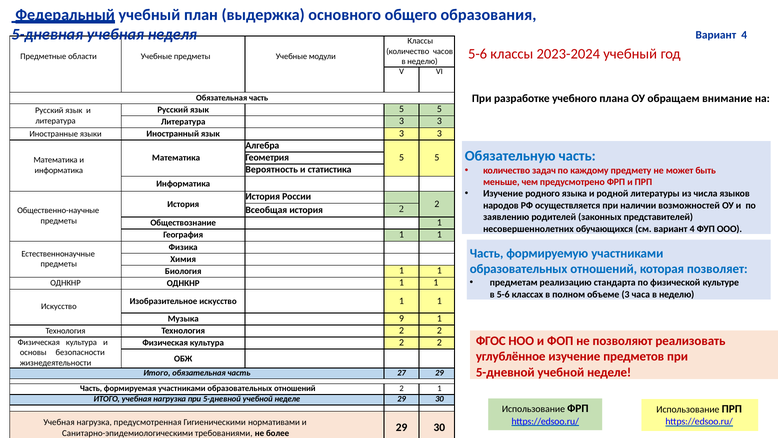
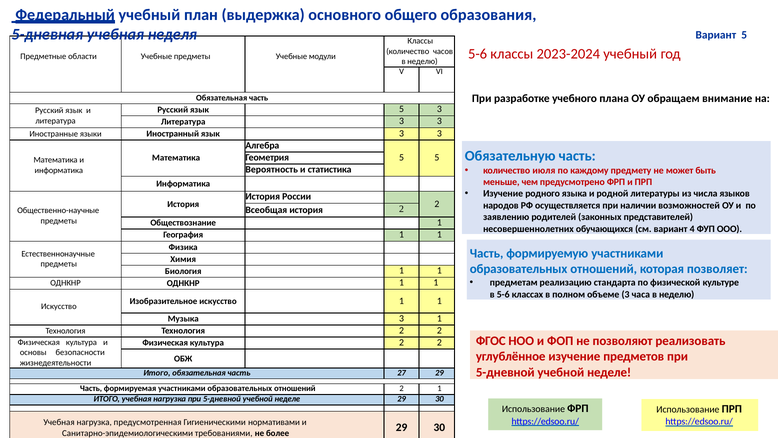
4: 4 -> 5 (744, 35)
язык 5 5: 5 -> 3 (439, 109)
задач: задач -> июля (544, 170)
Музыка 9: 9 -> 3 (402, 318)
